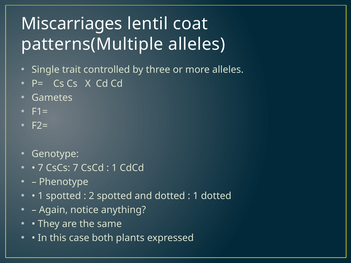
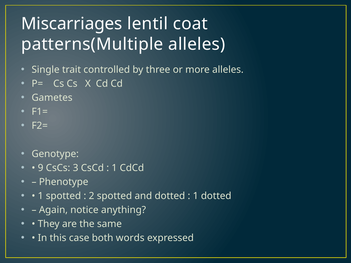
7: 7 -> 9 (41, 168)
CsCs 7: 7 -> 3 (76, 168)
plants: plants -> words (130, 238)
